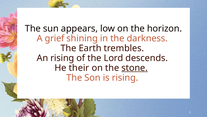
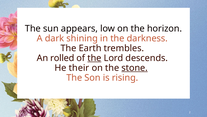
grief: grief -> dark (55, 38)
An rising: rising -> rolled (62, 58)
the underline: none -> present (94, 58)
